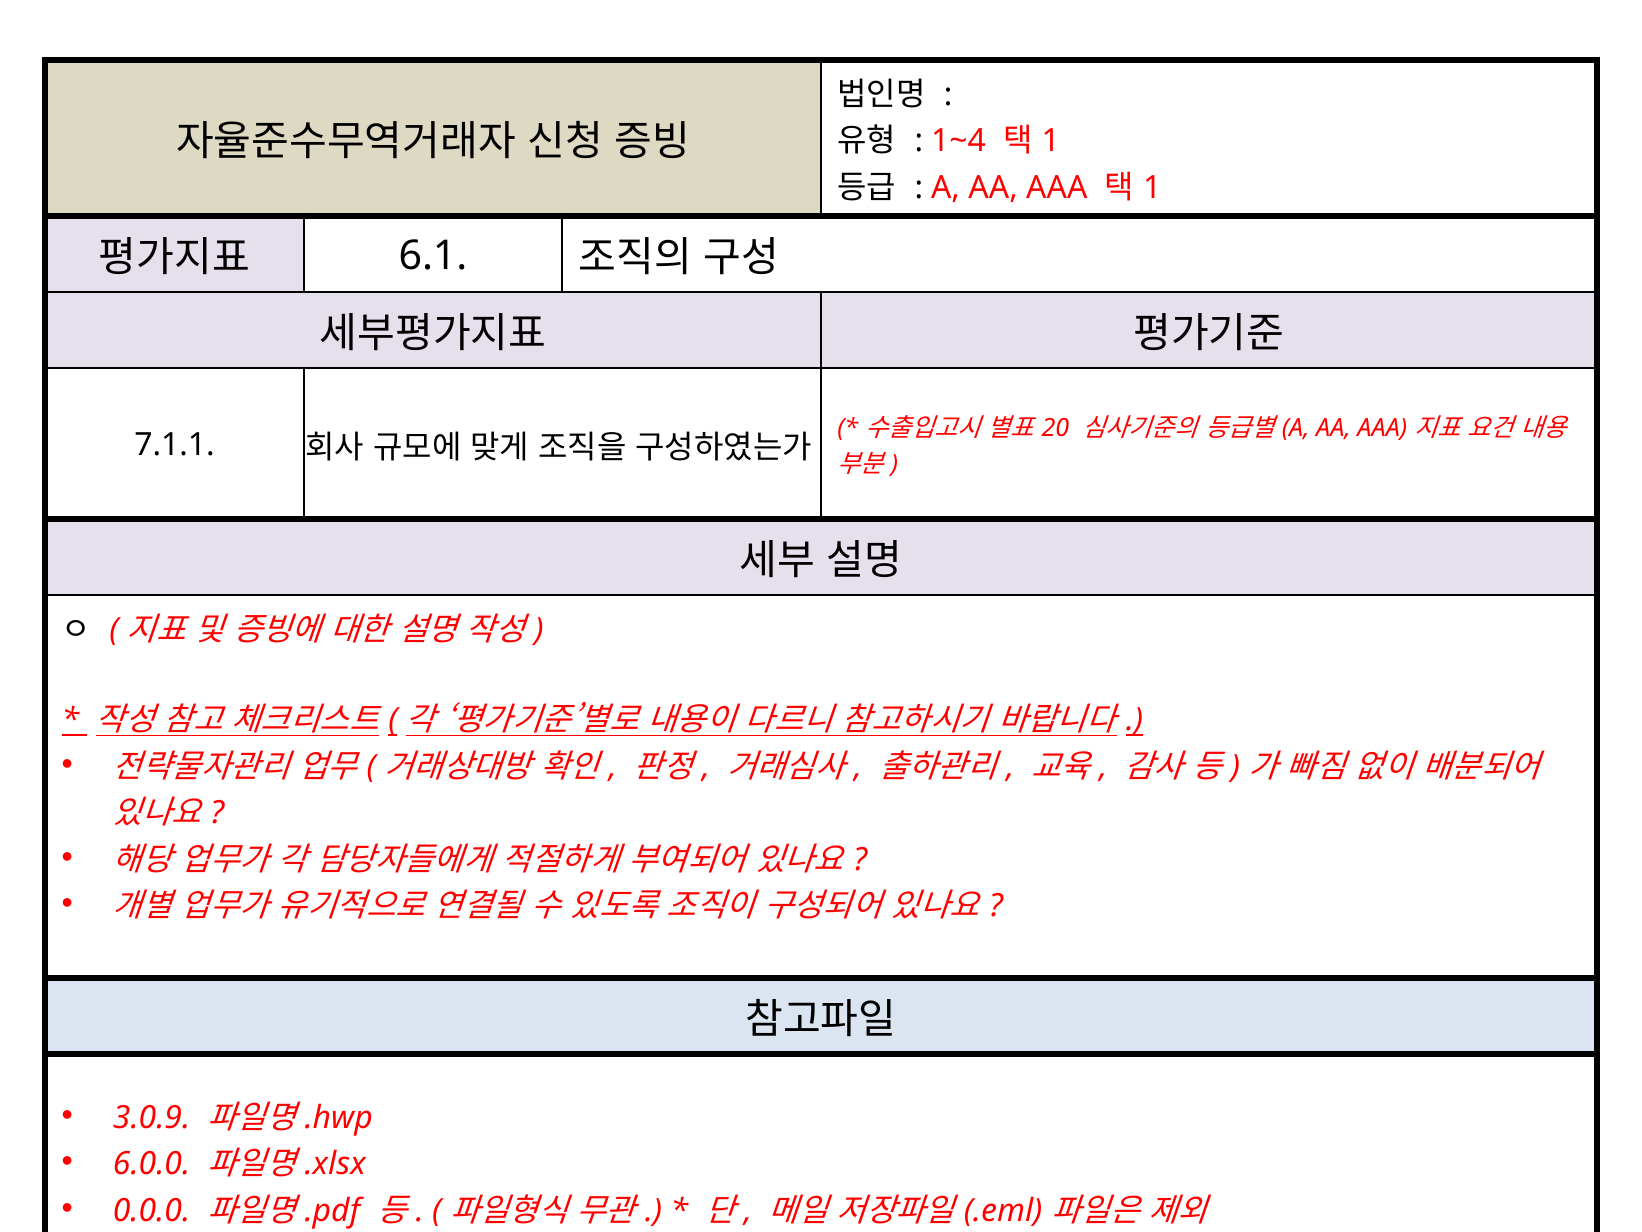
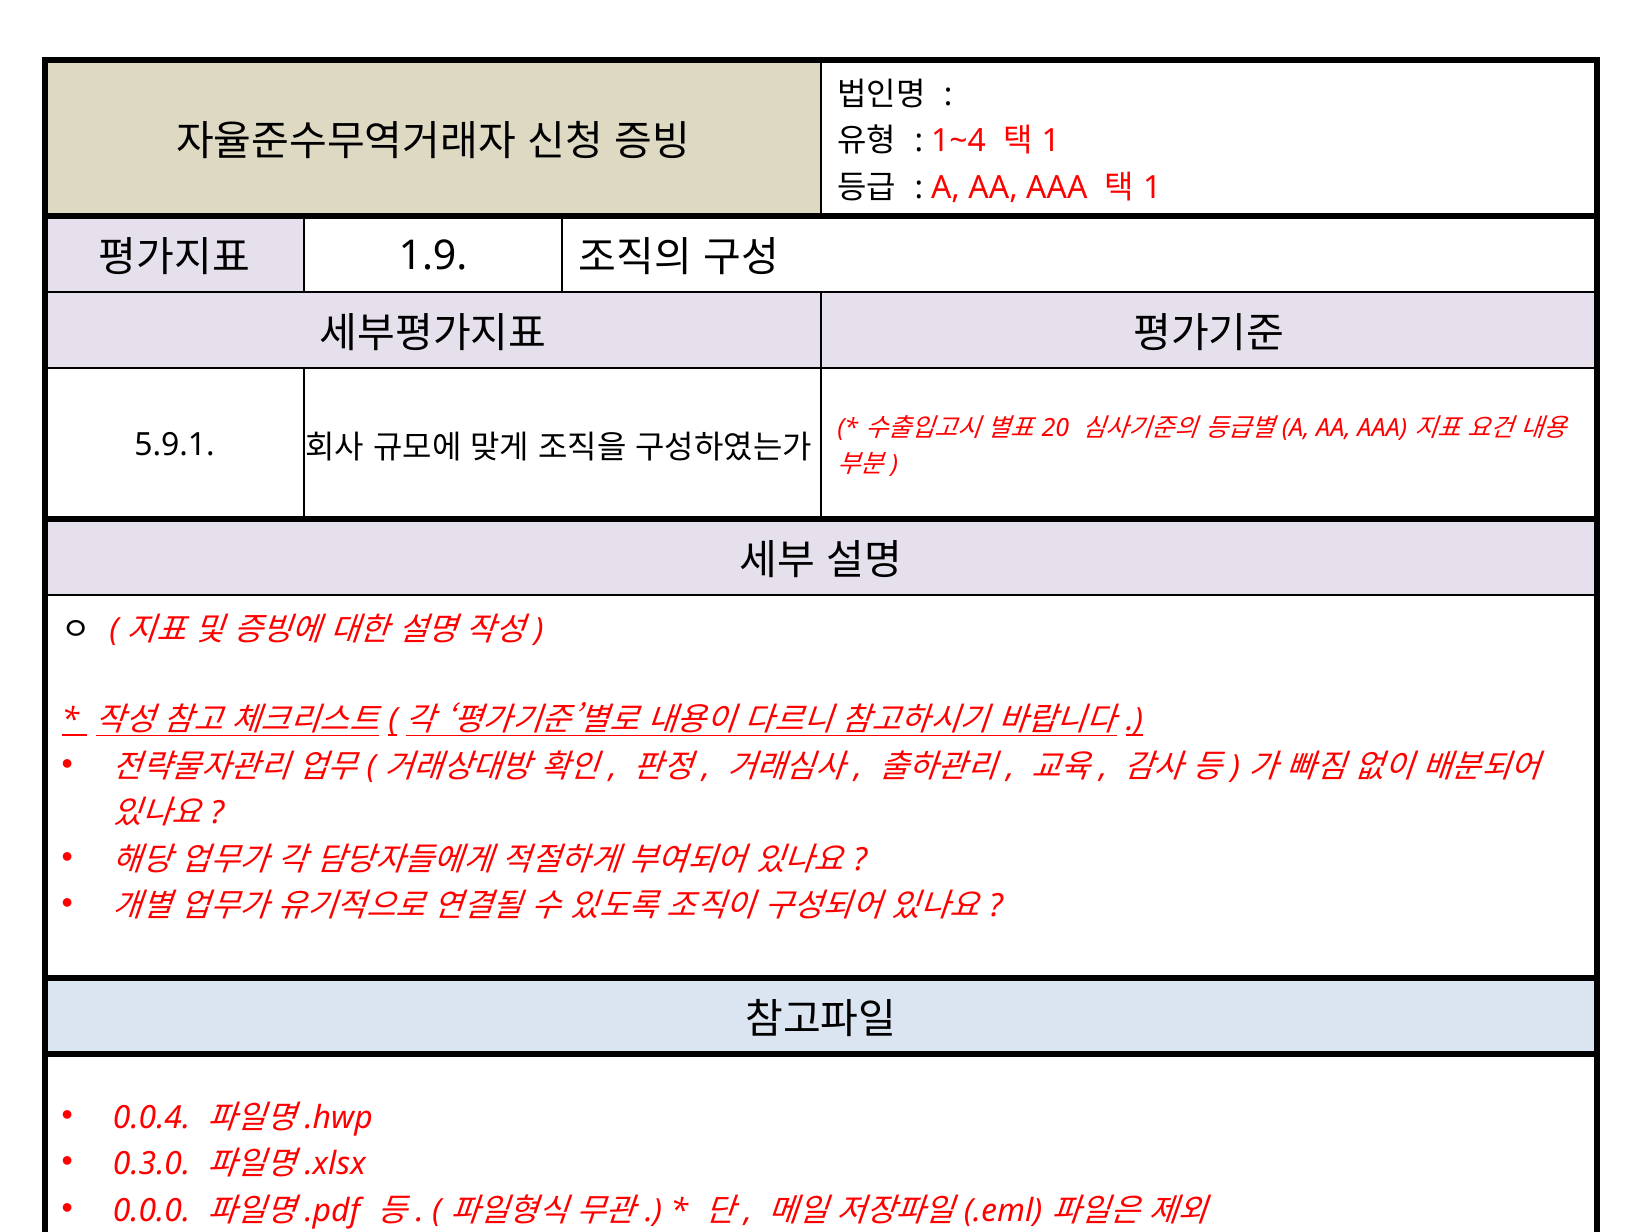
6.1: 6.1 -> 1.9 (433, 256)
7.1.1: 7.1.1 -> 5.9.1 (174, 445)
3.0.9: 3.0.9 -> 0.0.4 (152, 1117)
6.0.0: 6.0.0 -> 0.3.0 (152, 1164)
